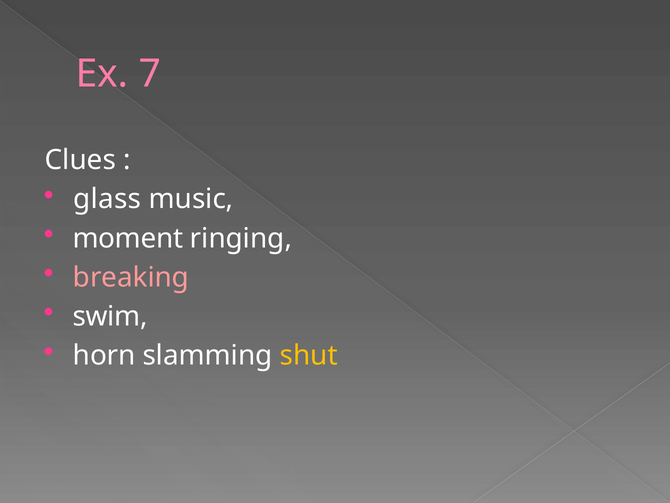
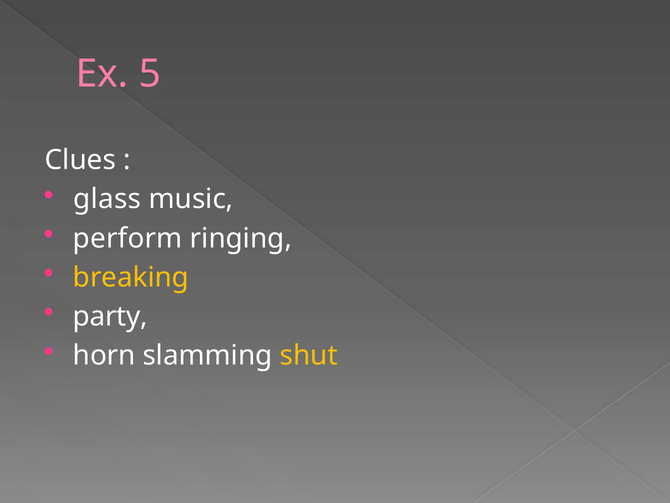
7: 7 -> 5 (150, 74)
moment: moment -> perform (128, 238)
breaking colour: pink -> yellow (131, 277)
swim: swim -> party (110, 316)
